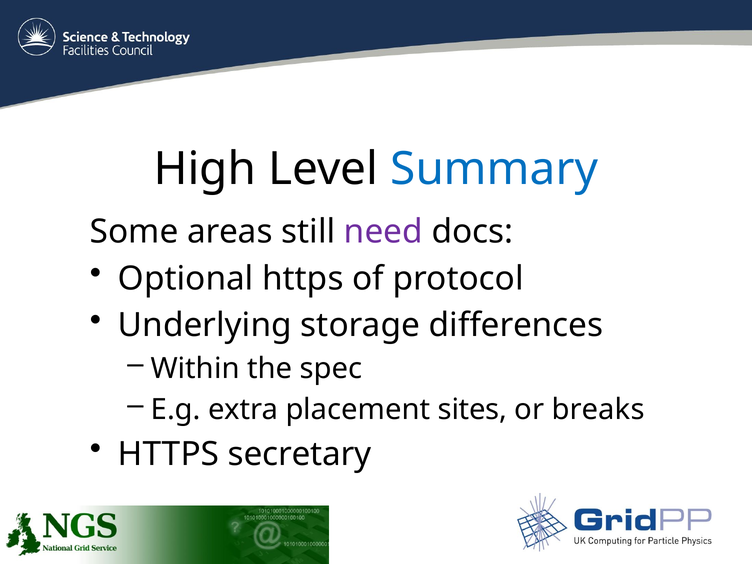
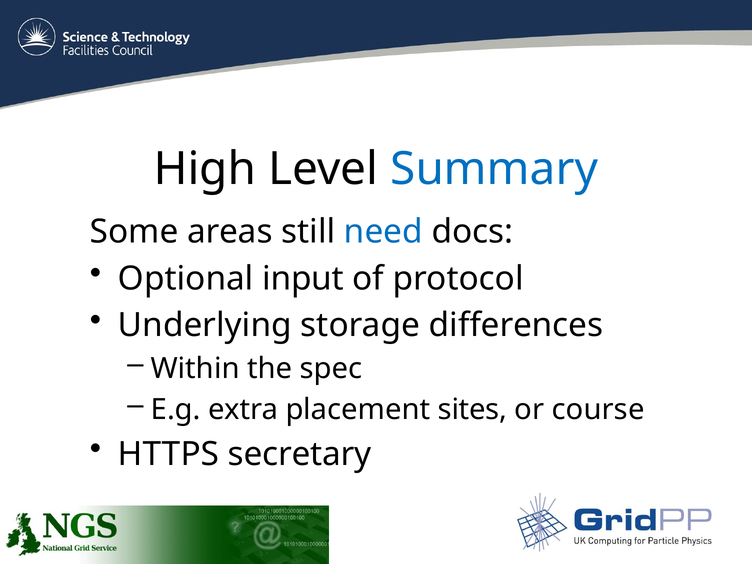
need colour: purple -> blue (383, 232)
Optional https: https -> input (303, 279)
breaks: breaks -> course (598, 410)
